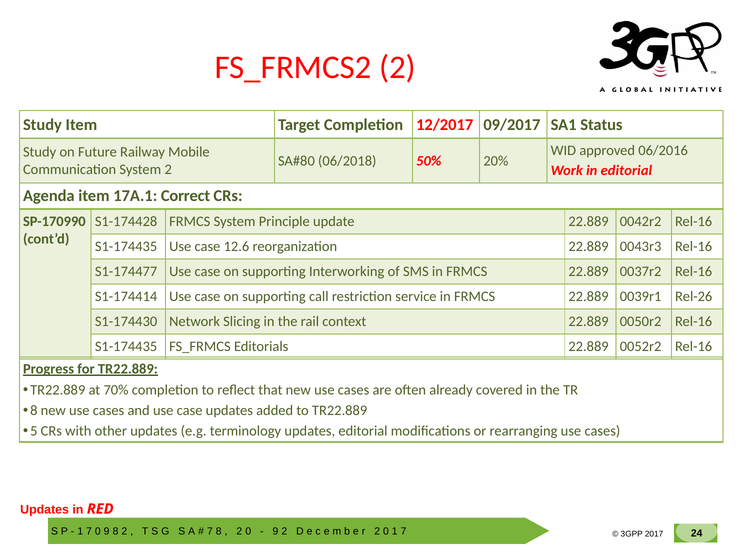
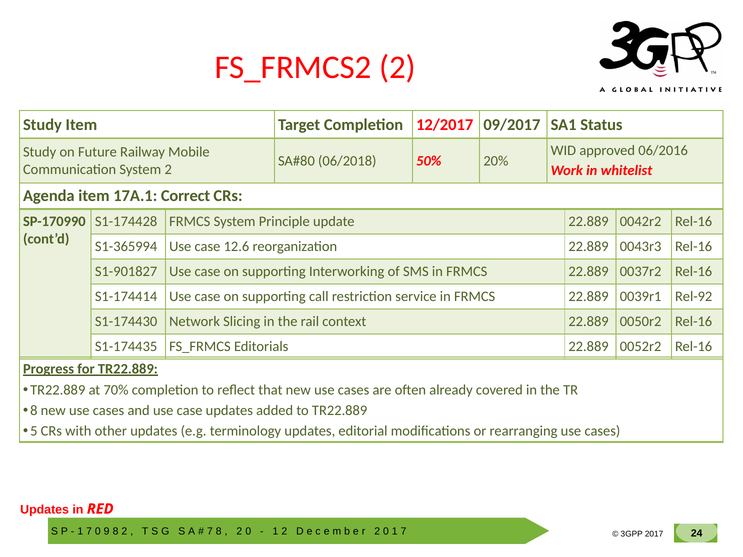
in editorial: editorial -> whitelist (626, 171)
S1-174435: S1-174435 -> S1-365994 (126, 247)
S1-174477: S1-174477 -> S1-901827 (126, 272)
Rel-26: Rel-26 -> Rel-92 (694, 297)
9: 9 -> 1 (275, 532)
